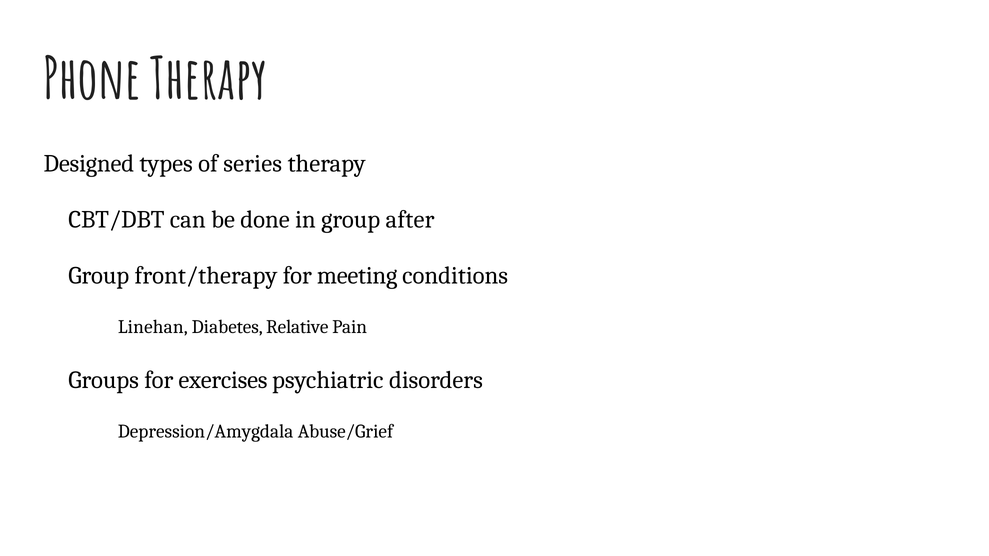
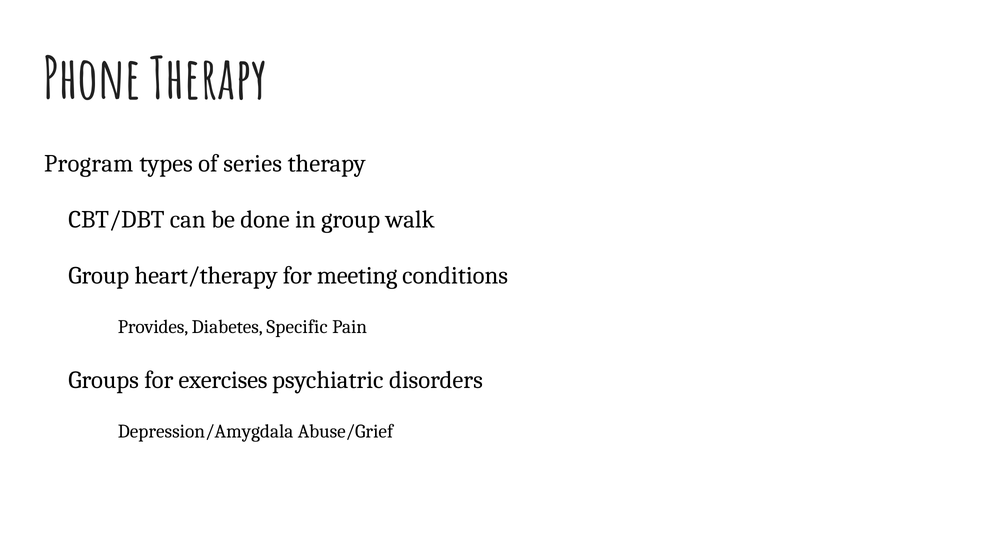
Designed: Designed -> Program (89, 164)
after: after -> walk (410, 220)
front/therapy: front/therapy -> heart/therapy (206, 276)
Linehan: Linehan -> Provides (153, 327)
Relative: Relative -> Specific (297, 327)
